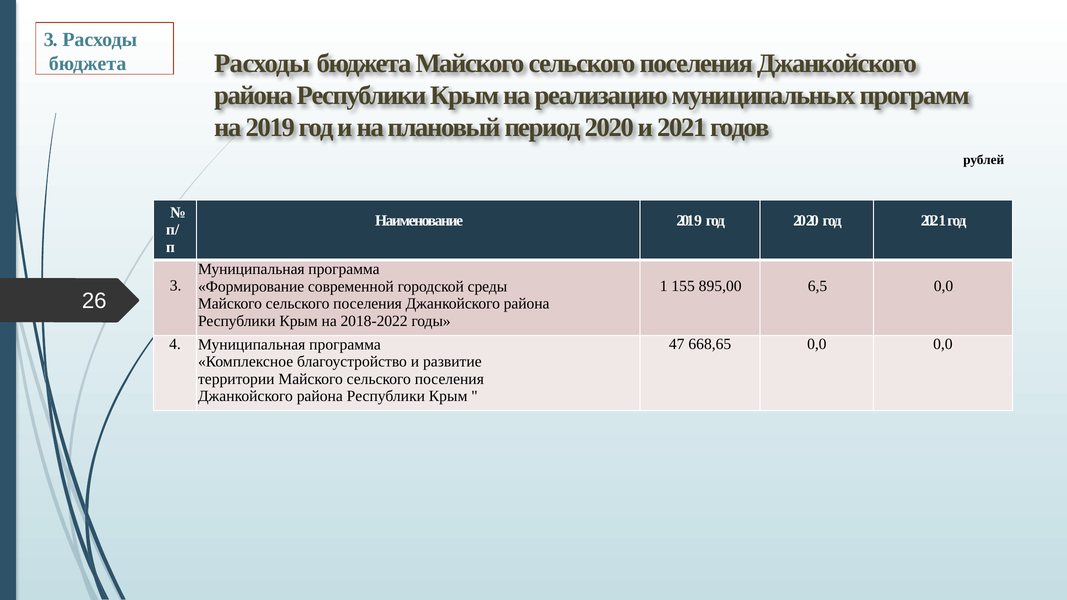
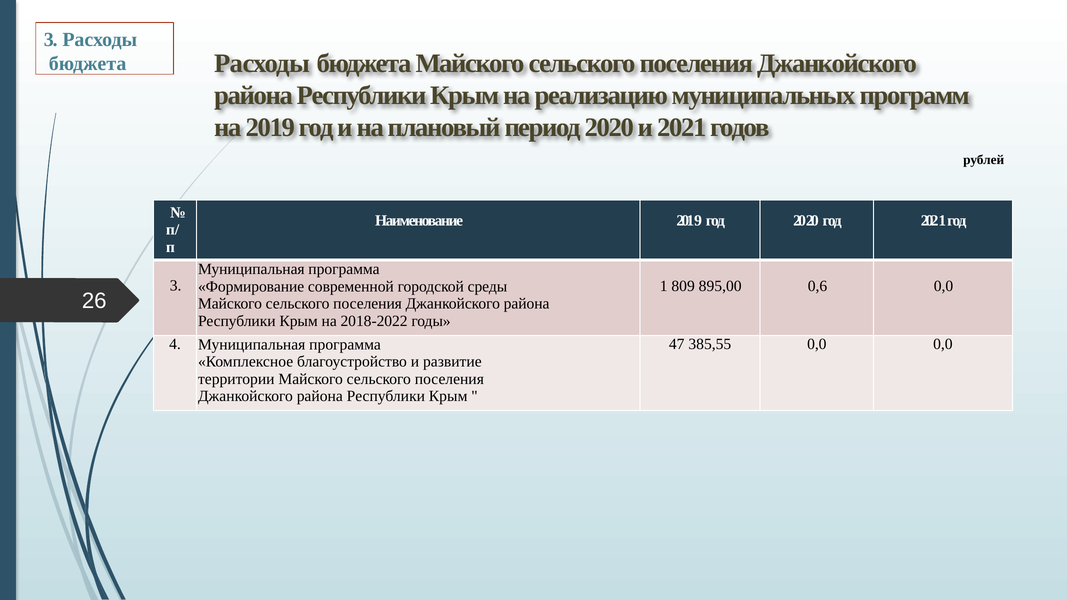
155: 155 -> 809 (683, 286)
6,5: 6,5 -> 0,6 (818, 286)
668,65: 668,65 -> 385,55 (710, 344)
